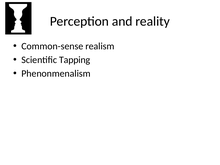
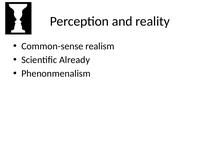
Tapping: Tapping -> Already (75, 60)
